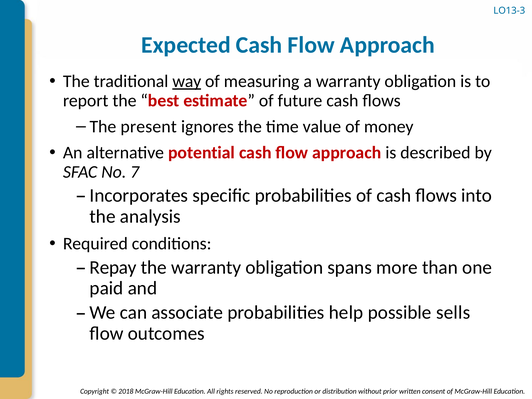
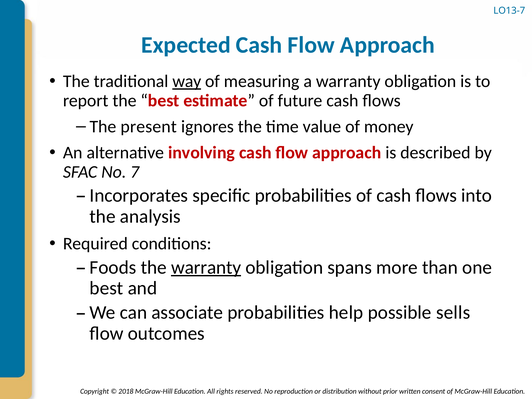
LO13-3: LO13-3 -> LO13-7 (509, 11)
potential: potential -> involving (201, 153)
Repay: Repay -> Foods (113, 267)
warranty underline: none -> present (206, 267)
paid: paid -> best (106, 288)
